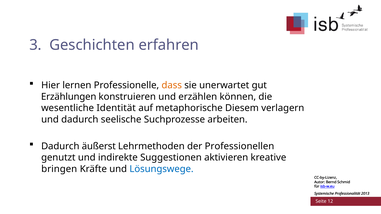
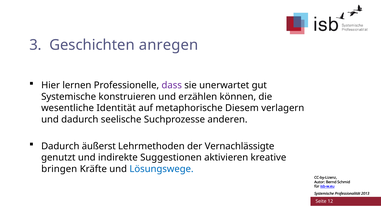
erfahren: erfahren -> anregen (169, 45)
dass colour: orange -> purple (172, 85)
Erzählungen: Erzählungen -> Systemische (69, 97)
arbeiten: arbeiten -> anderen (227, 120)
Professionellen: Professionellen -> Vernachlässigte (240, 146)
